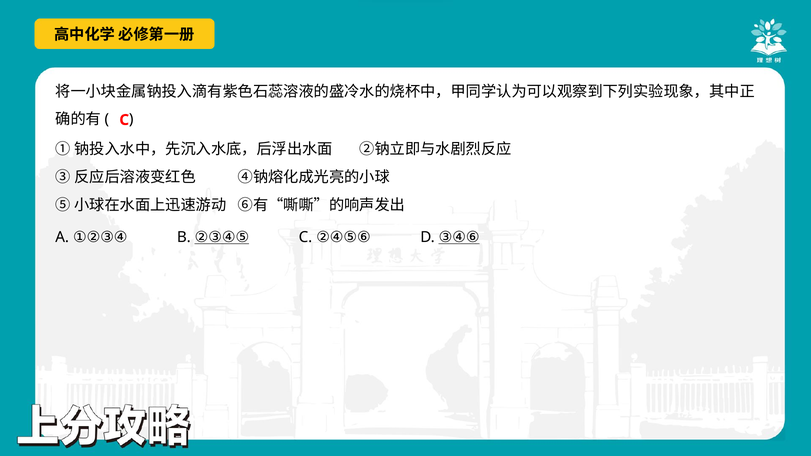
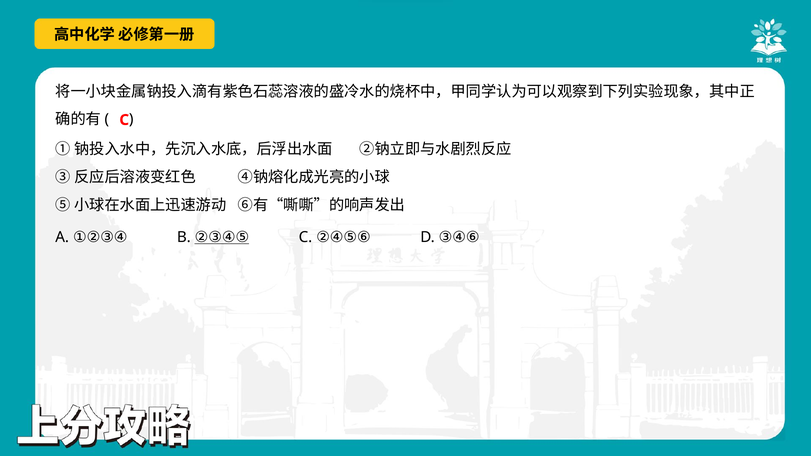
③④⑥ underline: present -> none (459, 237)
